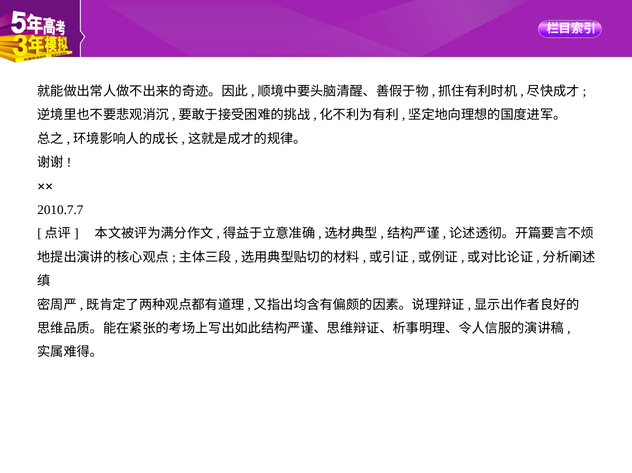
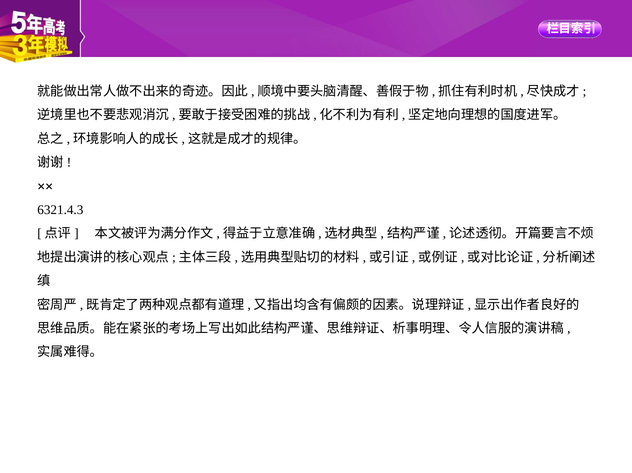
2010.7.7: 2010.7.7 -> 6321.4.3 (60, 210)
